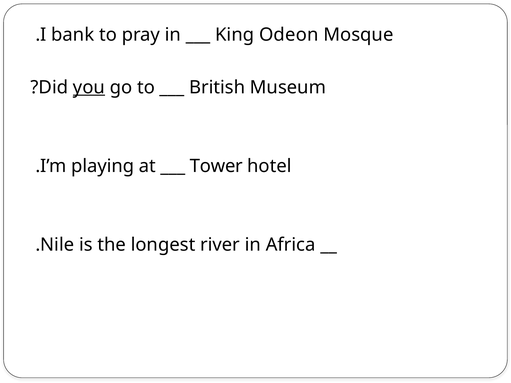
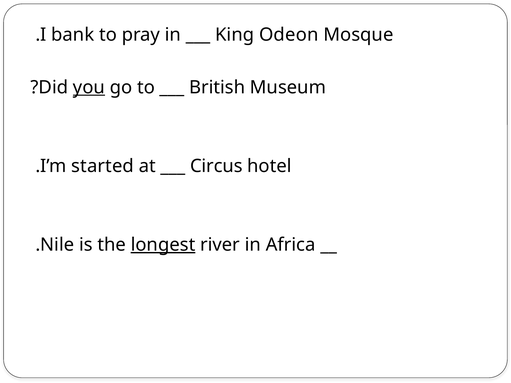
playing: playing -> started (103, 166)
Tower: Tower -> Circus (216, 166)
longest underline: none -> present (163, 245)
